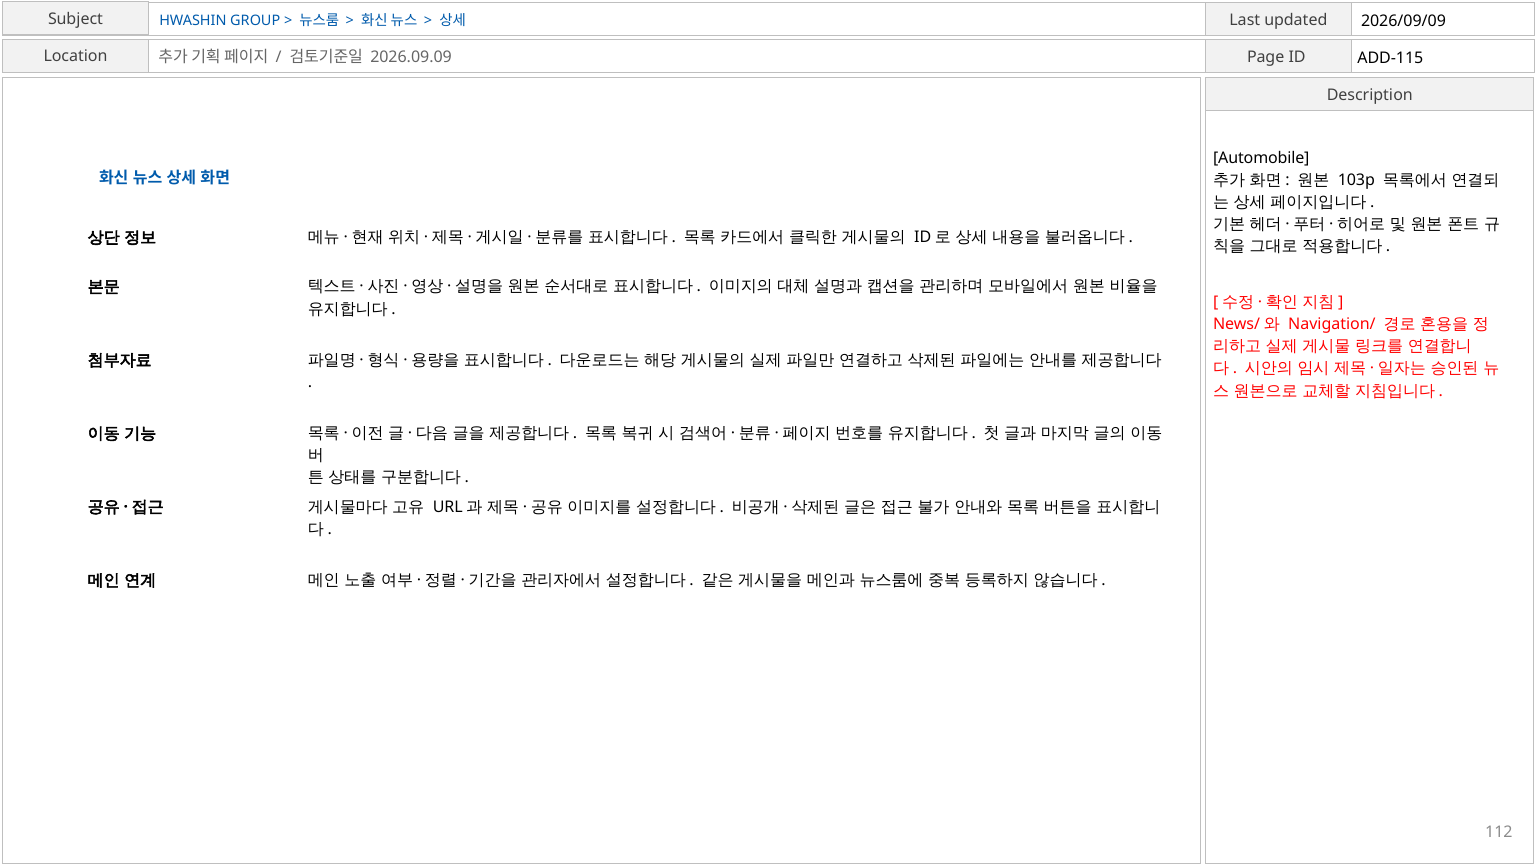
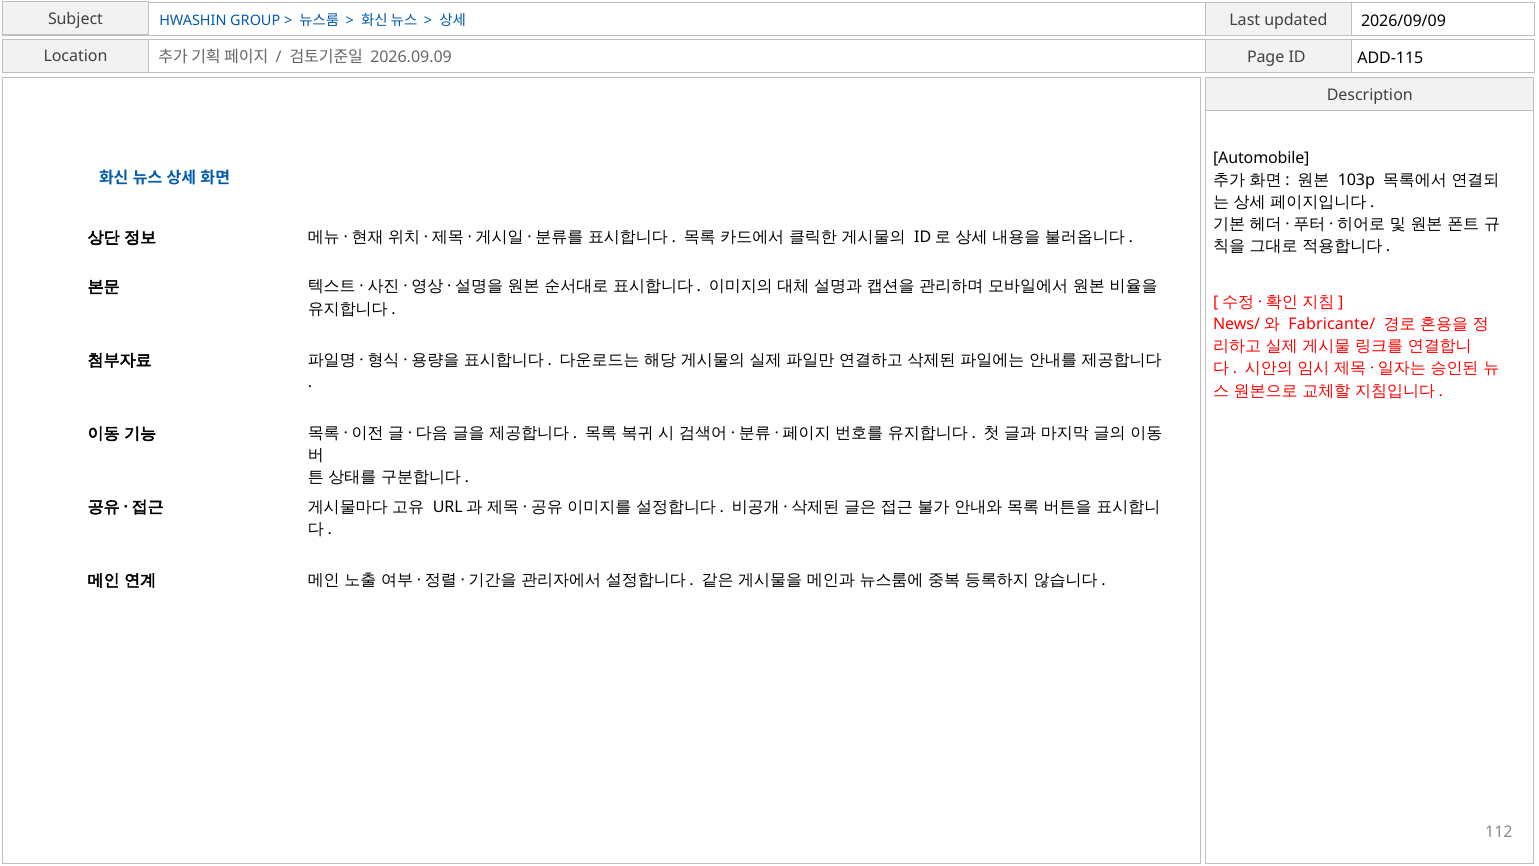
Navigation/: Navigation/ -> Fabricante/ (1332, 324)
